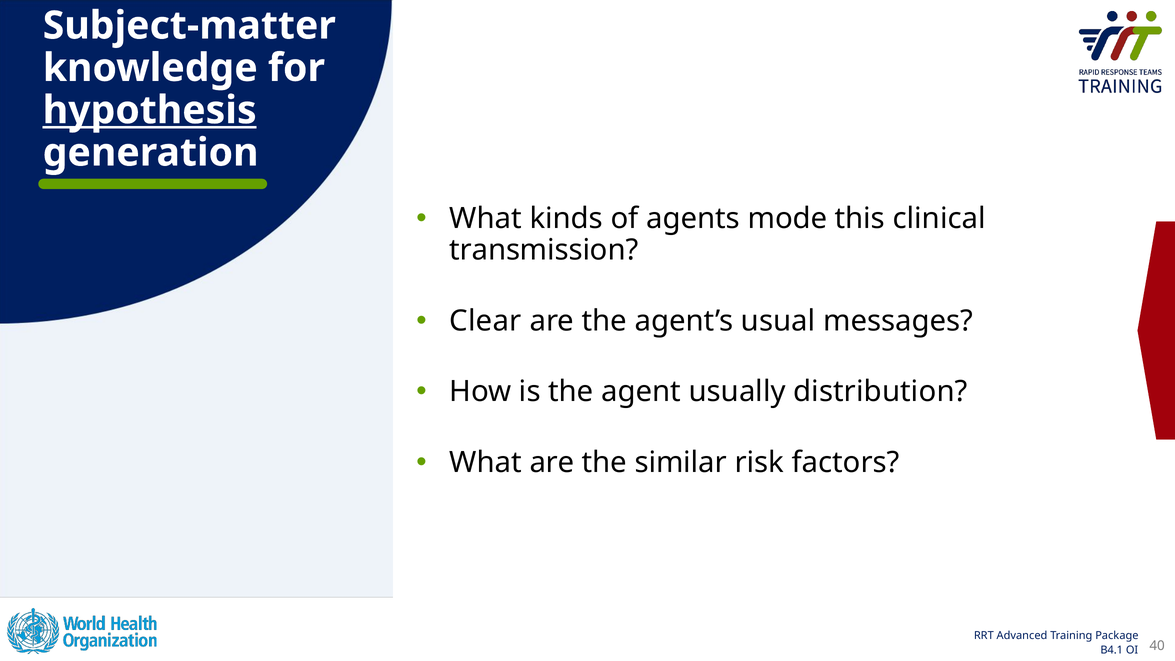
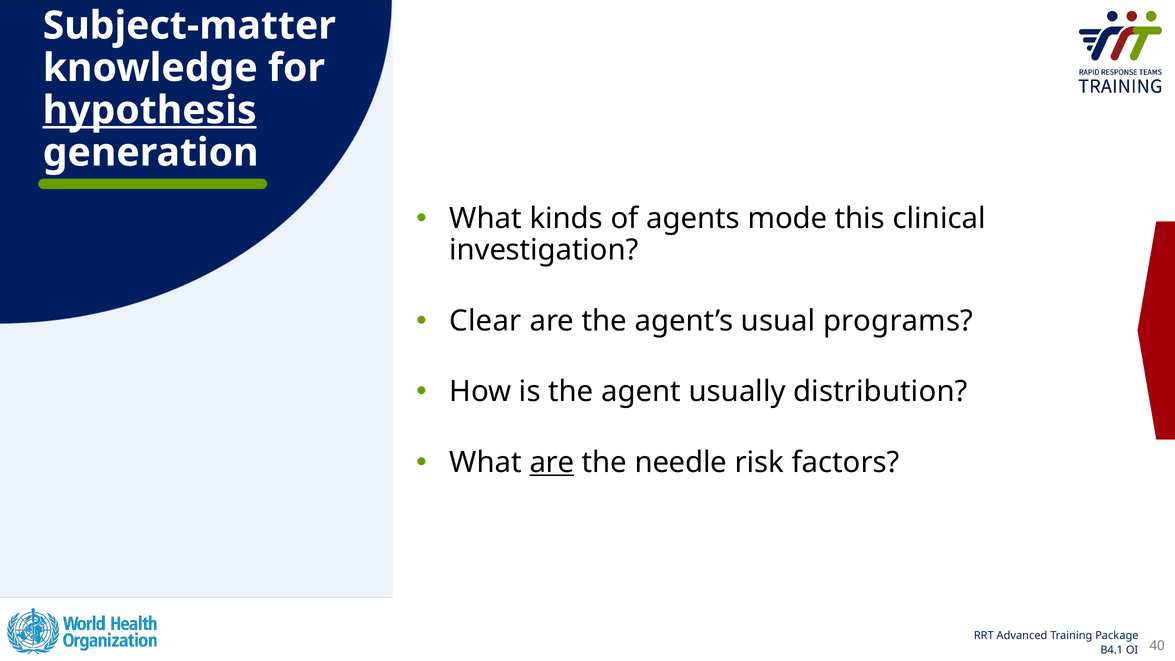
transmission: transmission -> investigation (544, 250)
messages: messages -> programs (898, 321)
are underline: none -> present (552, 463)
similar: similar -> needle (681, 463)
